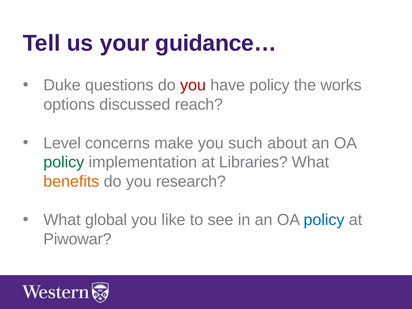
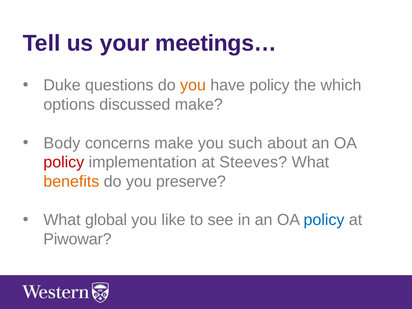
guidance…: guidance… -> meetings… (216, 43)
you colour: red -> orange (193, 85)
works: works -> which (341, 85)
discussed reach: reach -> make (199, 105)
Level: Level -> Body (62, 143)
policy colour: green -> red (64, 162)
Libraries: Libraries -> Steeves (253, 162)
research: research -> preserve (191, 182)
